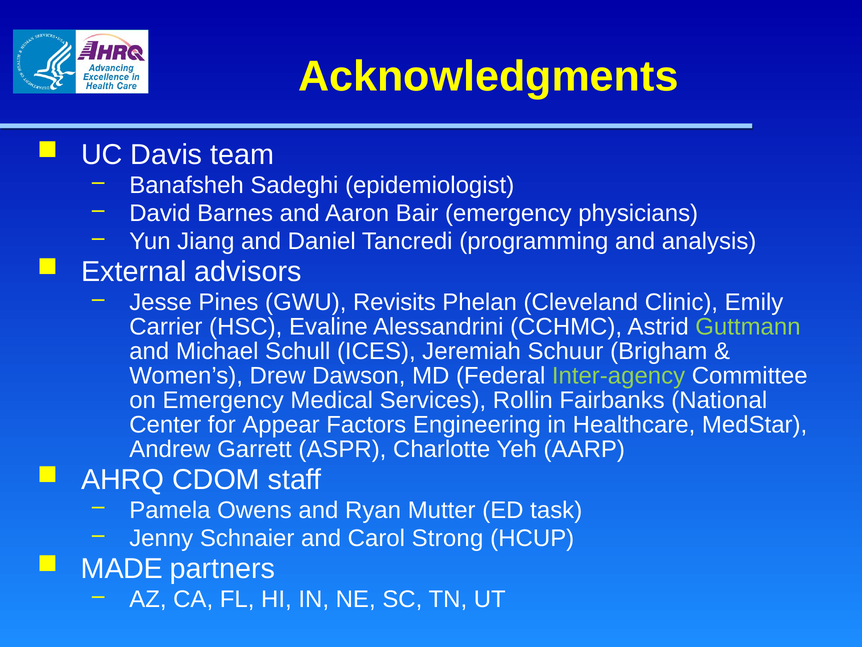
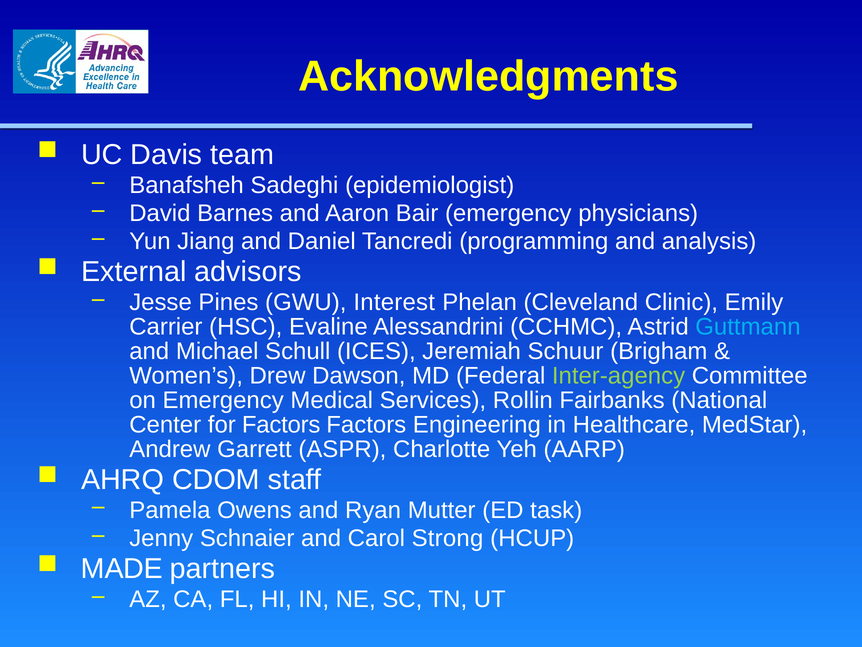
Revisits: Revisits -> Interest (394, 302)
Guttmann colour: light green -> light blue (748, 327)
for Appear: Appear -> Factors (281, 424)
